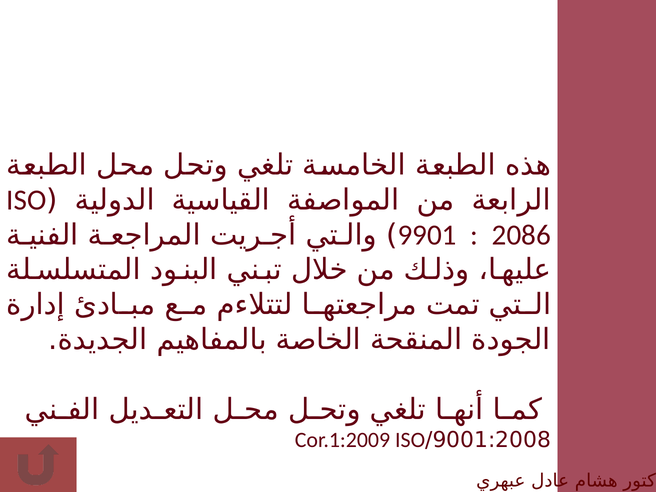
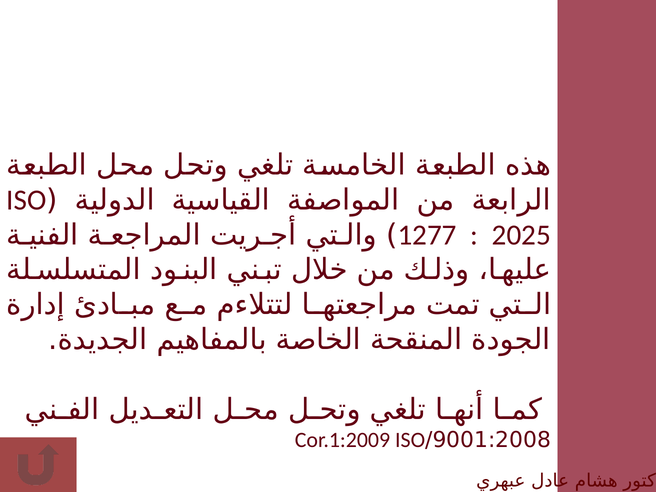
9901: 9901 -> 1277 (427, 235)
2086: 2086 -> 2025 (521, 235)
